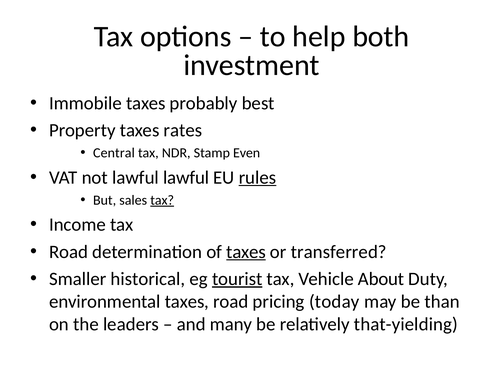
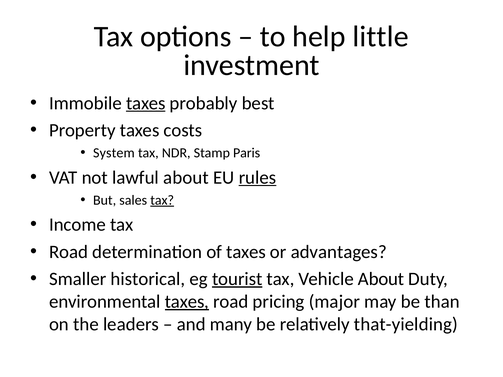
both: both -> little (381, 37)
taxes underline: none -> present (146, 103)
rates: rates -> costs (183, 130)
Central: Central -> System (114, 153)
Even: Even -> Paris (247, 153)
lawful lawful: lawful -> about (186, 178)
taxes underline: present -> none (246, 252)
transferred: transferred -> advantages (339, 252)
taxes underline: none -> present (187, 302)
today: today -> major (334, 302)
